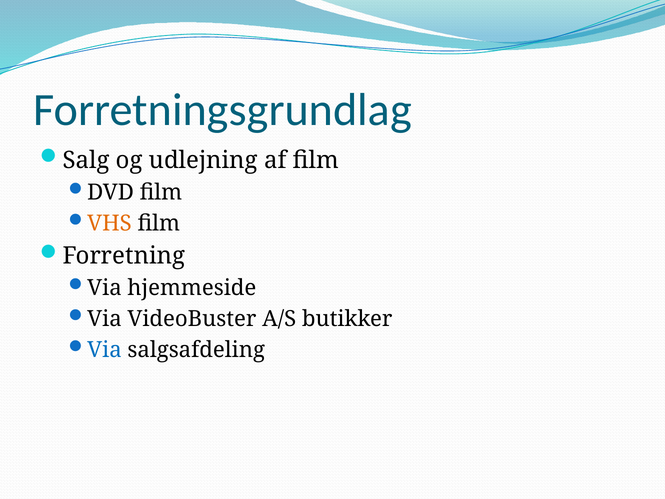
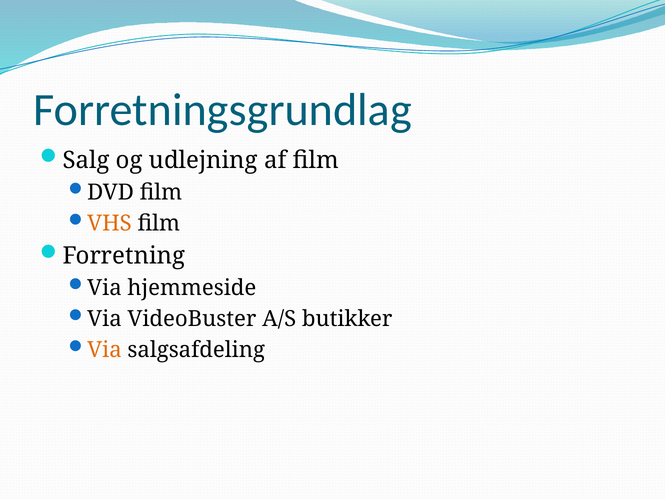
Via colour: blue -> orange (104, 350)
